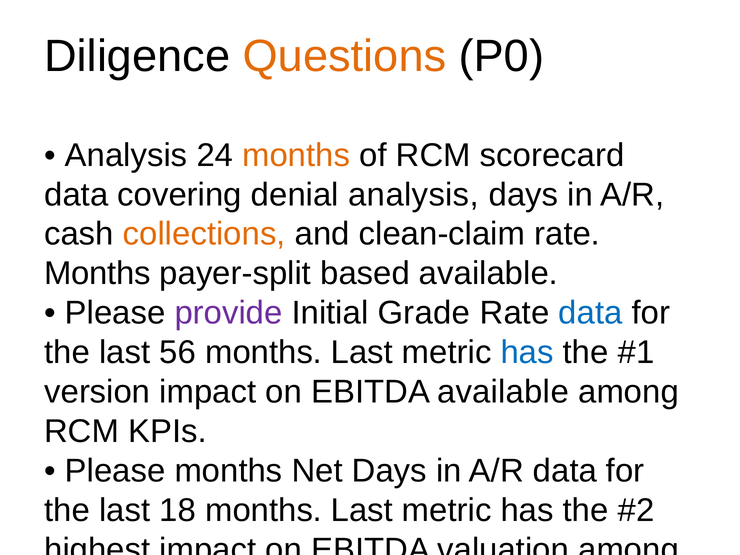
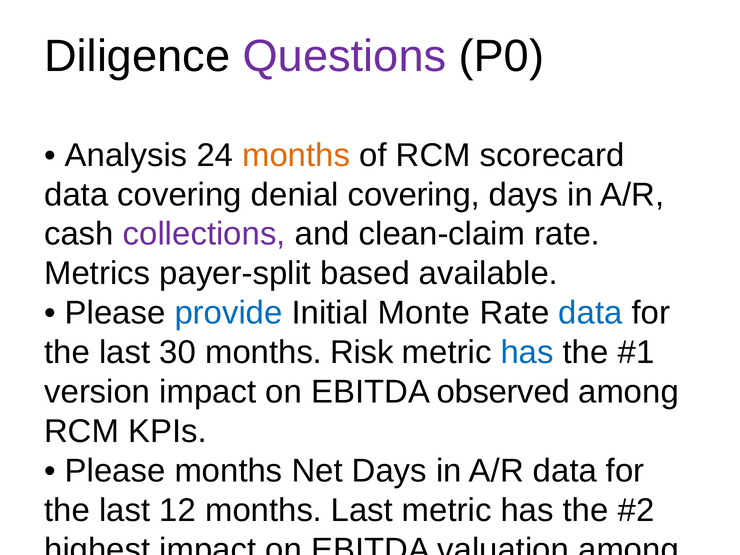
Questions colour: orange -> purple (345, 56)
denial analysis: analysis -> covering (414, 195)
collections colour: orange -> purple (204, 234)
Months: Months -> Metrics (97, 274)
provide colour: purple -> blue (228, 313)
Grade: Grade -> Monte (424, 313)
56: 56 -> 30 (178, 353)
Last: Last -> Risk (362, 353)
EBITDA available: available -> observed (503, 392)
18: 18 -> 12 (178, 510)
